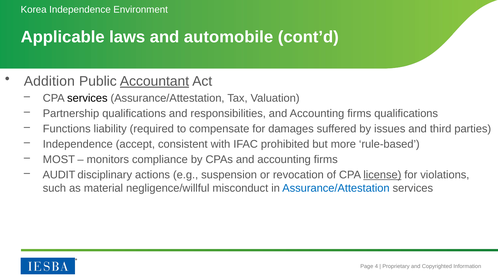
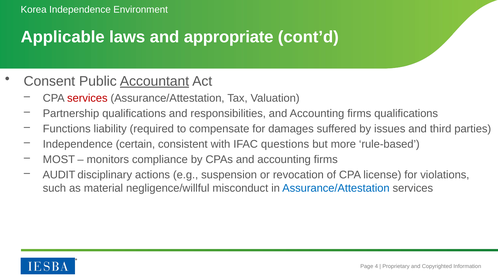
automobile: automobile -> appropriate (229, 37)
Addition: Addition -> Consent (49, 81)
services colour: black -> red (87, 98)
accept: accept -> certain (135, 144)
prohibited: prohibited -> questions (285, 144)
license underline: present -> none (382, 175)
